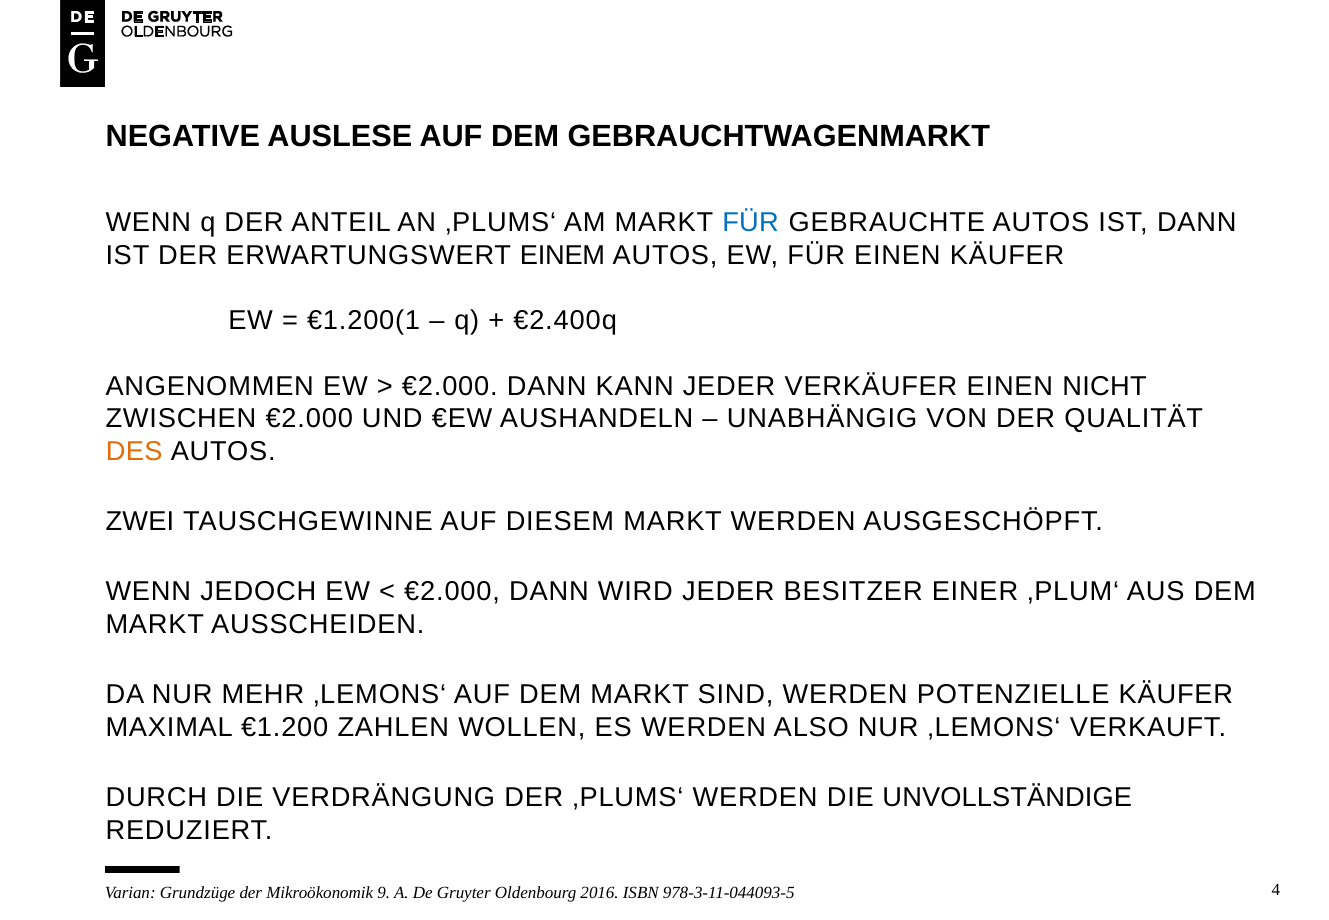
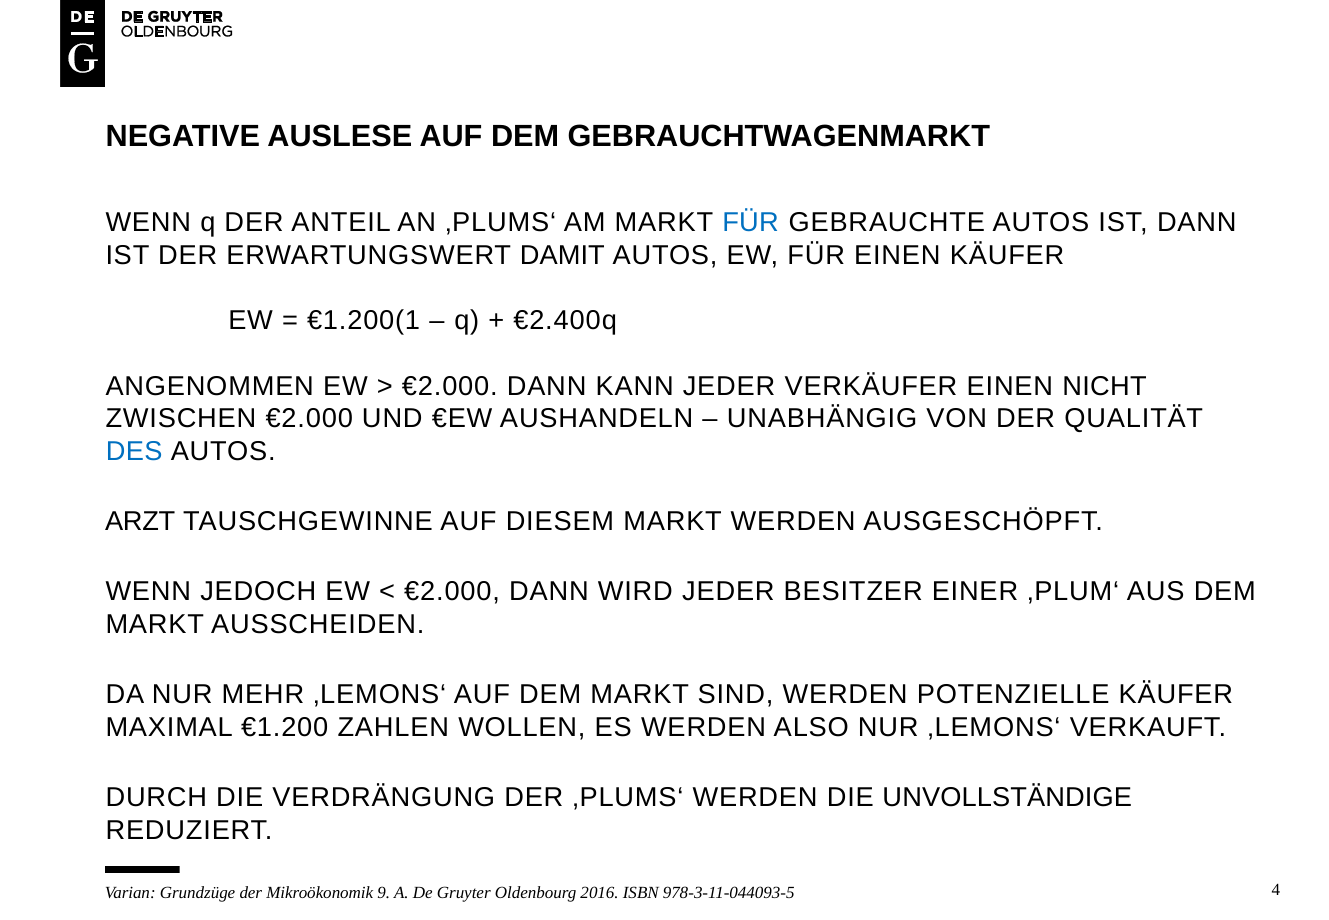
EINEM: EINEM -> DAMIT (562, 255)
DES colour: orange -> blue (134, 452)
ZWEI: ZWEI -> ARZT (140, 522)
